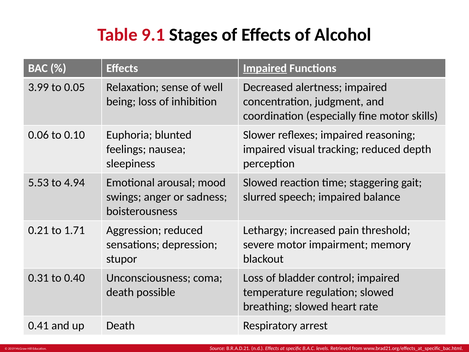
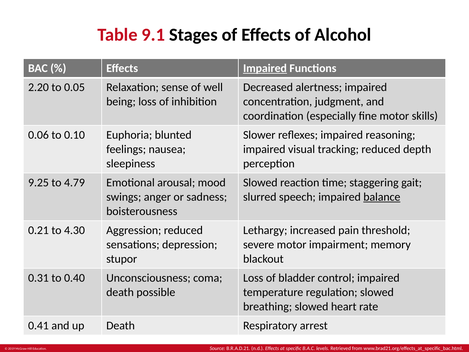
3.99: 3.99 -> 2.20 (38, 87)
5.53: 5.53 -> 9.25 (38, 183)
4.94: 4.94 -> 4.79 (74, 183)
balance underline: none -> present (382, 197)
1.71: 1.71 -> 4.30 (74, 230)
